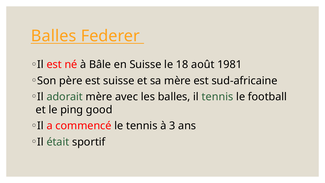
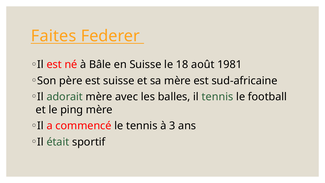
Balles: Balles -> Faites (54, 36)
ping good: good -> mère (99, 110)
